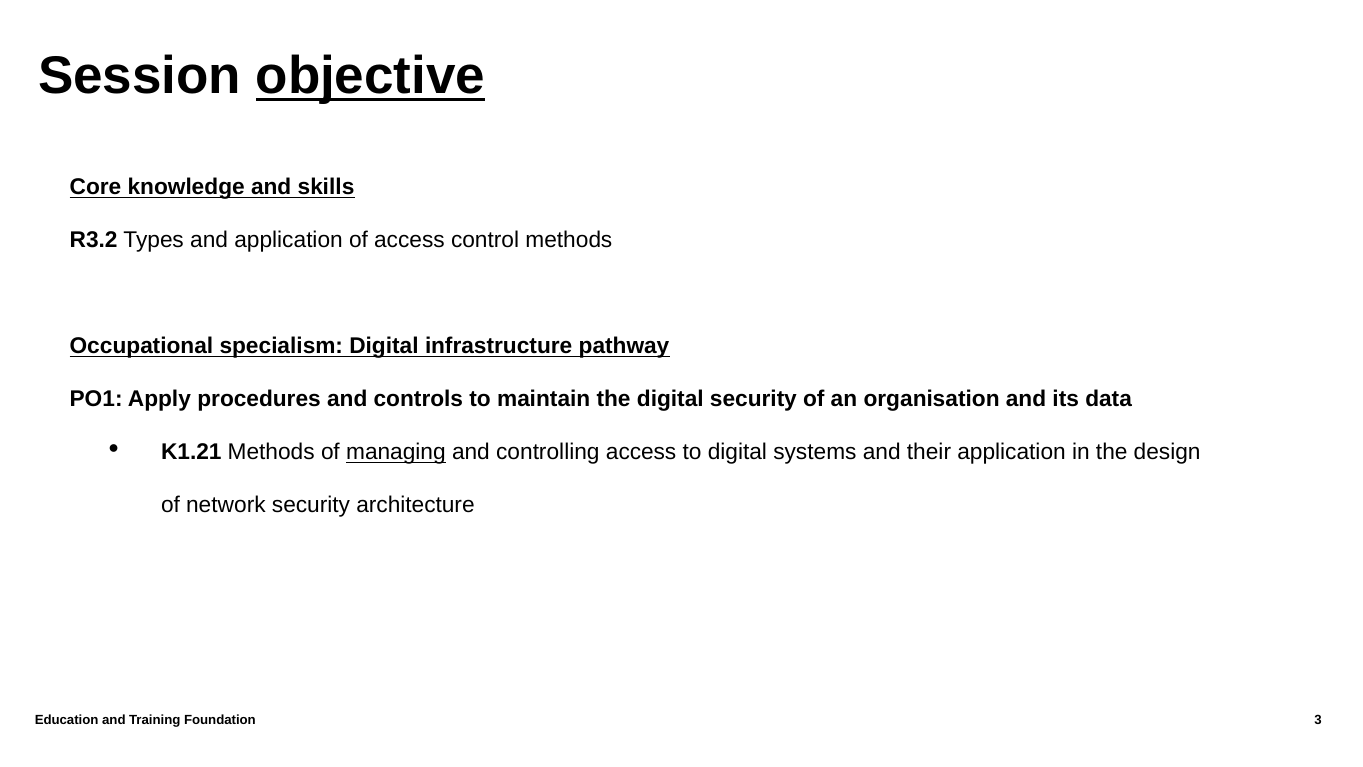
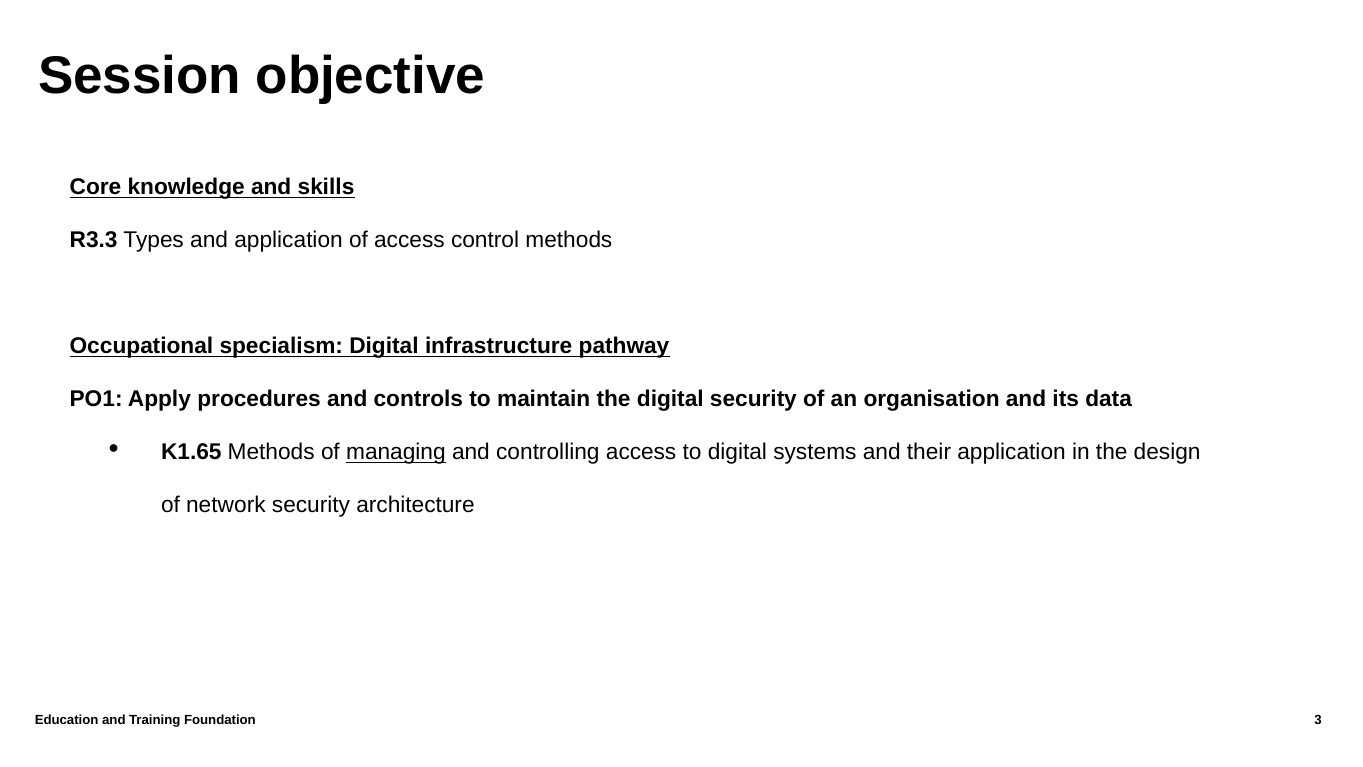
objective underline: present -> none (370, 76)
R3.2: R3.2 -> R3.3 (94, 240)
K1.21: K1.21 -> K1.65 (191, 452)
